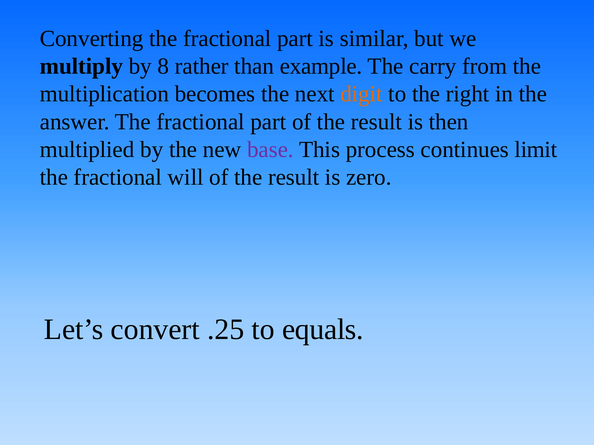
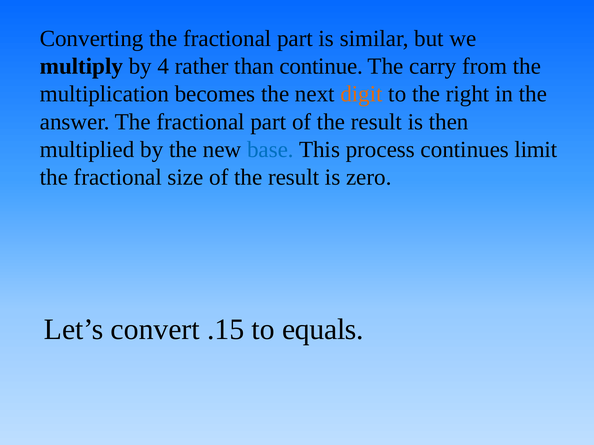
8: 8 -> 4 (163, 66)
example: example -> continue (321, 66)
base colour: purple -> blue (270, 150)
will: will -> size (186, 177)
.25: .25 -> .15 (226, 330)
